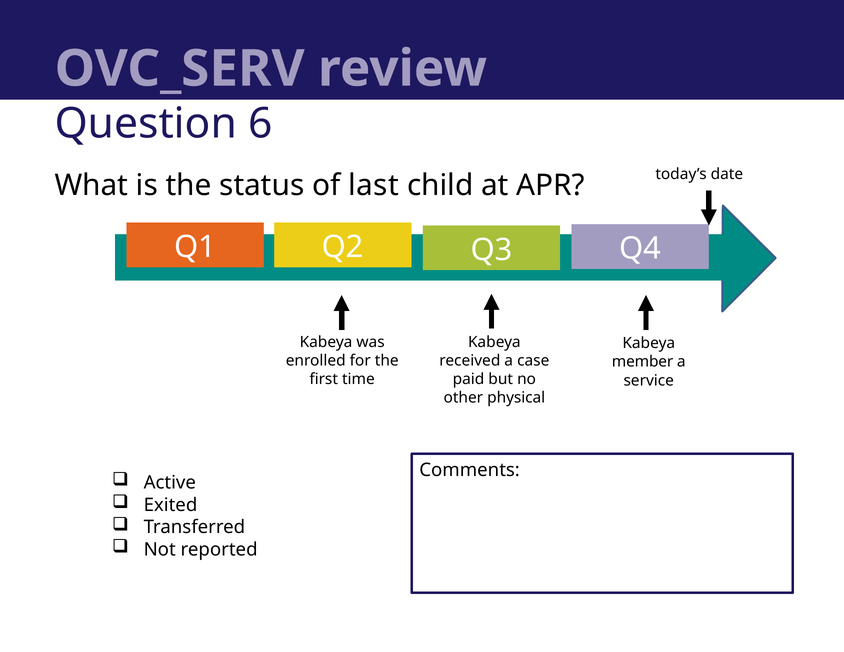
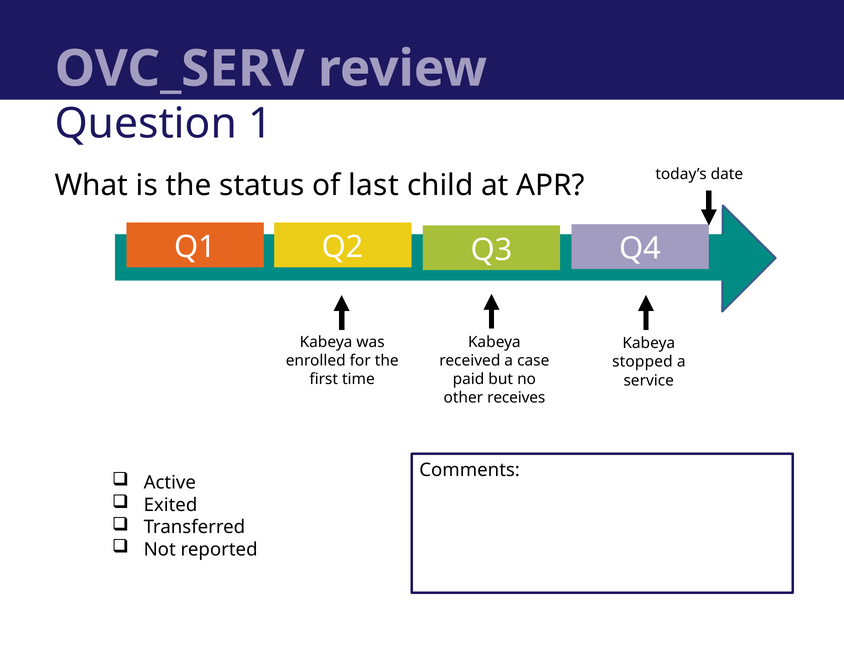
6: 6 -> 1 (260, 124)
member: member -> stopped (642, 362)
physical: physical -> receives (516, 398)
